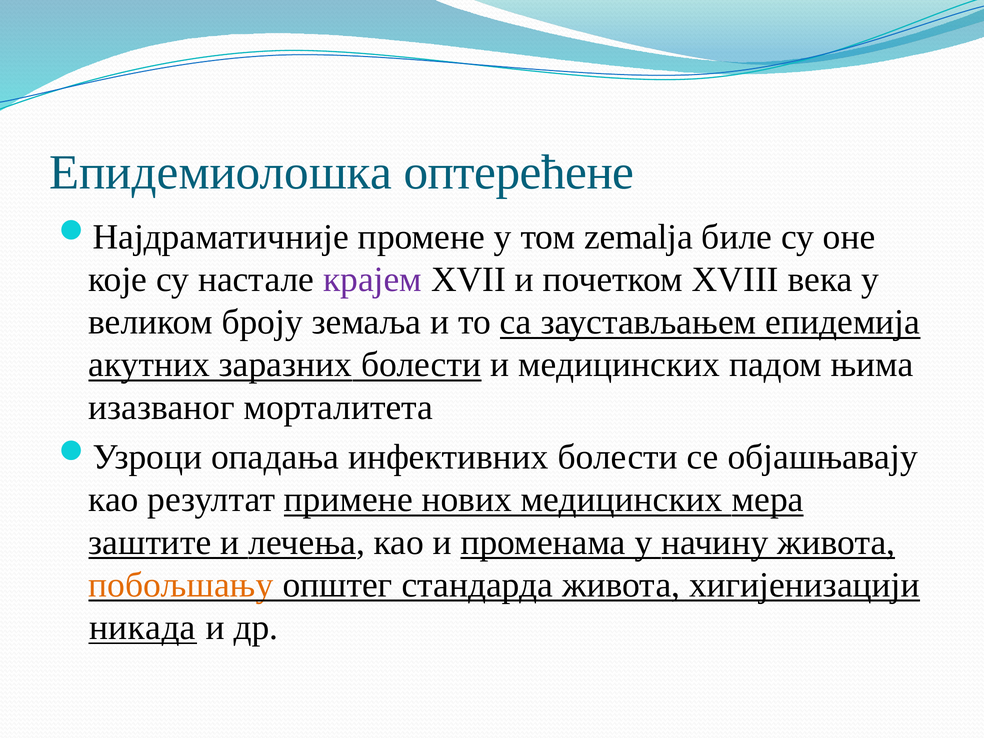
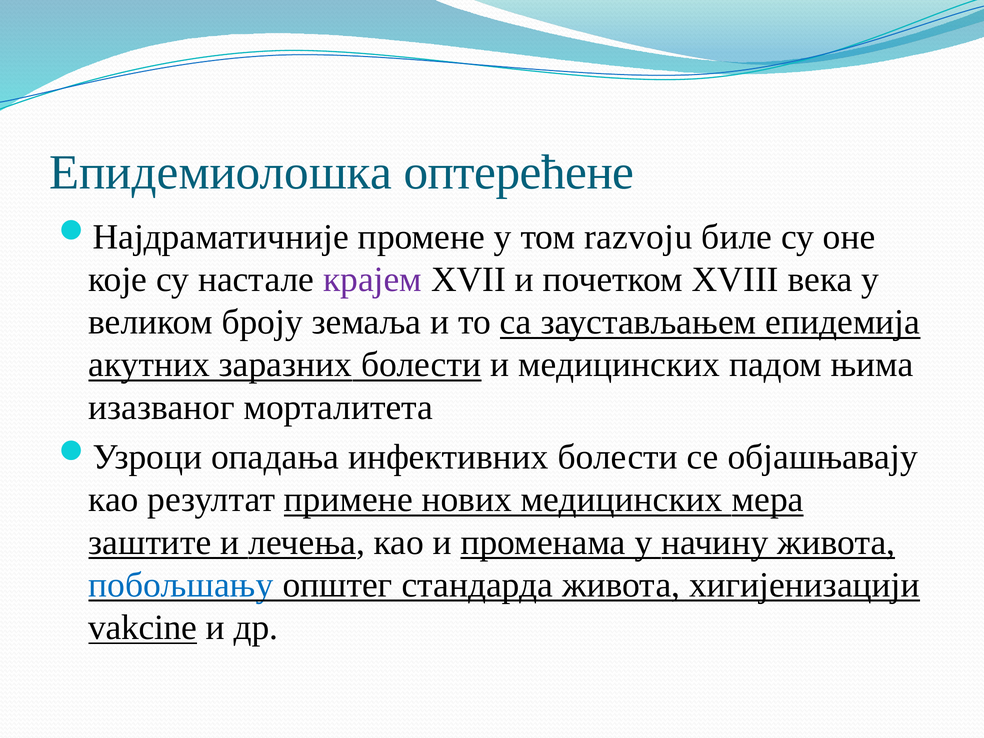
zemalja: zemalja -> razvoju (638, 237)
побољшању colour: orange -> blue (181, 585)
никада: никада -> vakcine (143, 628)
